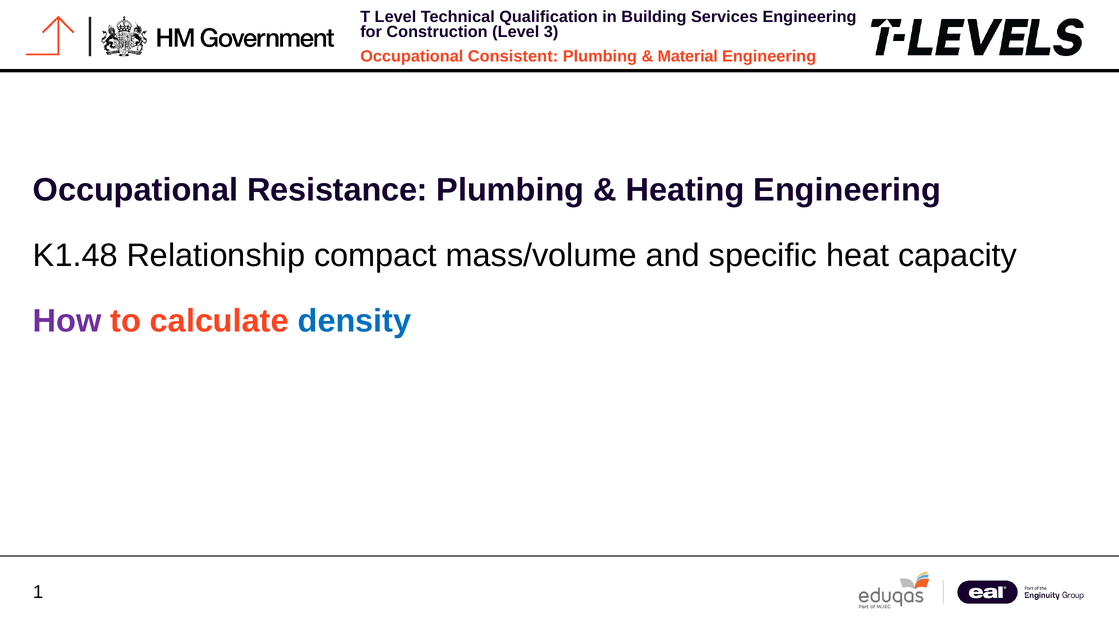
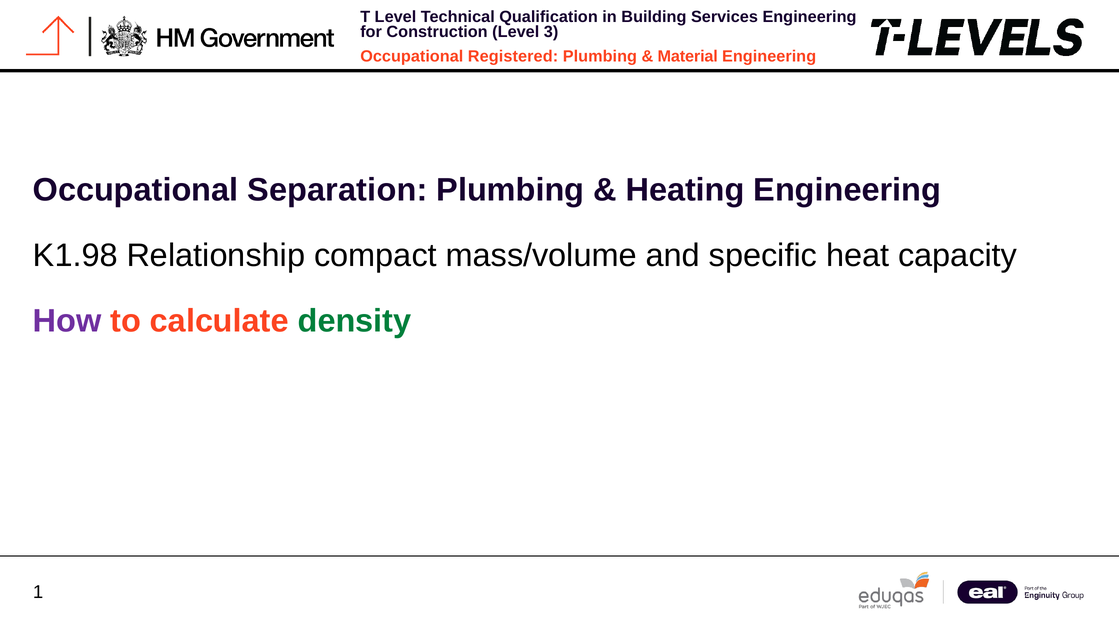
Consistent: Consistent -> Registered (513, 57)
Resistance: Resistance -> Separation (337, 190)
K1.48: K1.48 -> K1.98 (75, 256)
density colour: blue -> green (354, 321)
